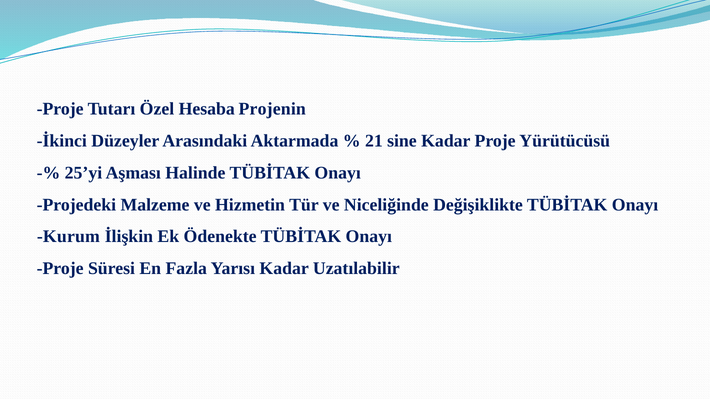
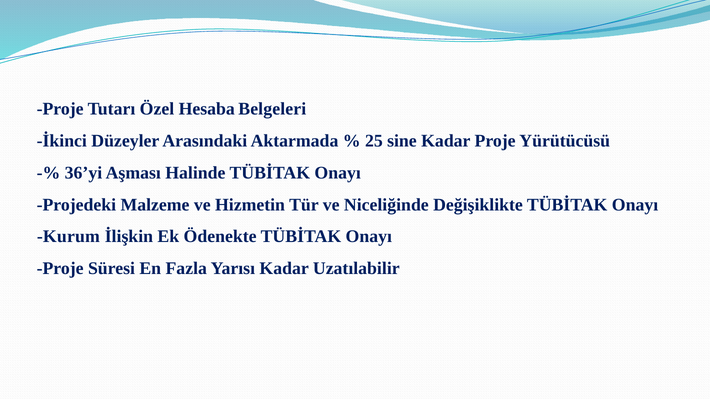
Projenin: Projenin -> Belgeleri (272, 109)
21: 21 -> 25 (374, 141)
25’yi: 25’yi -> 36’yi (83, 173)
